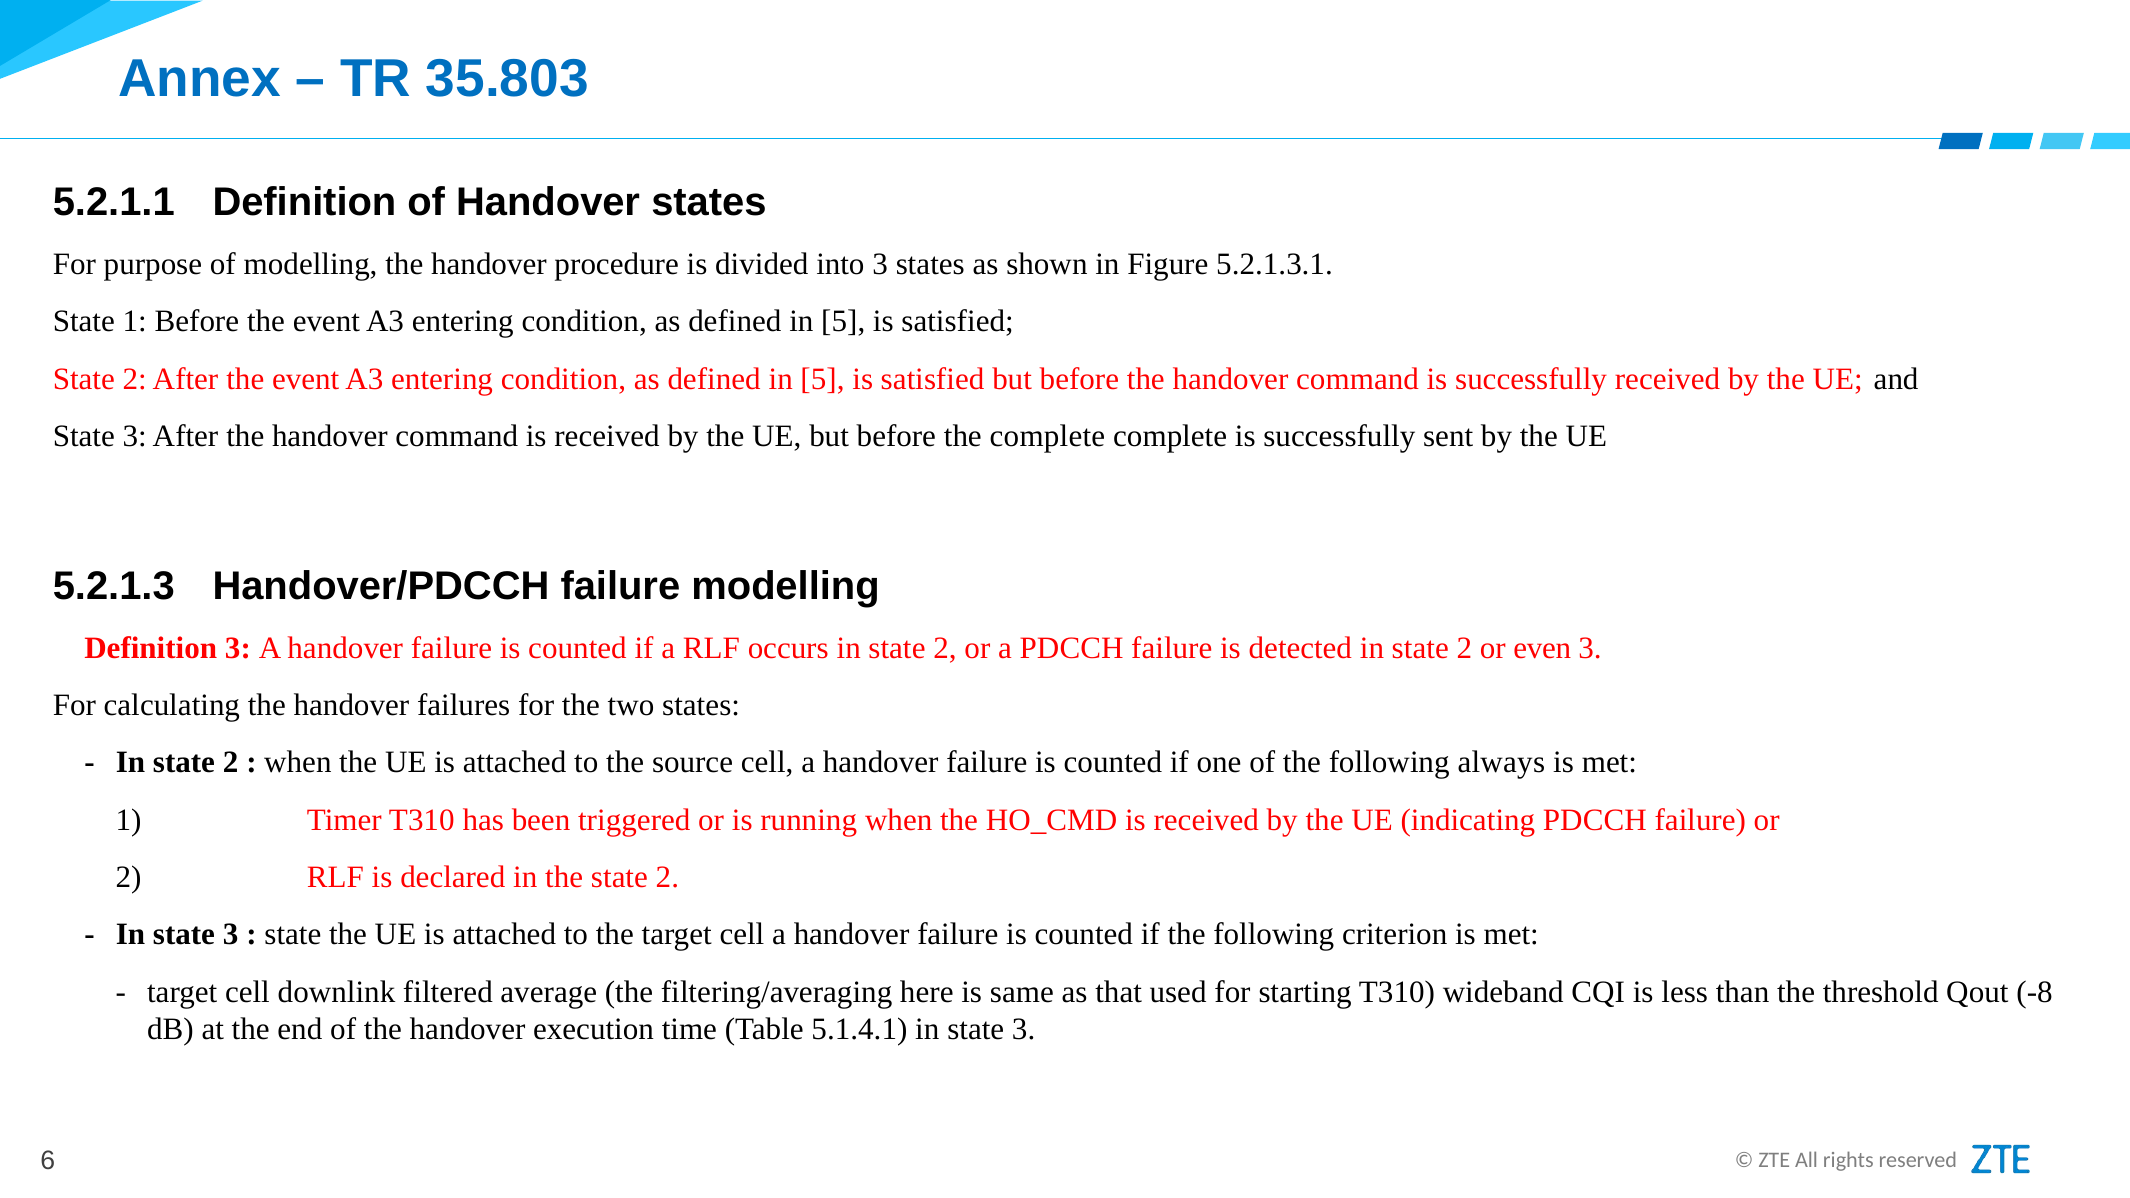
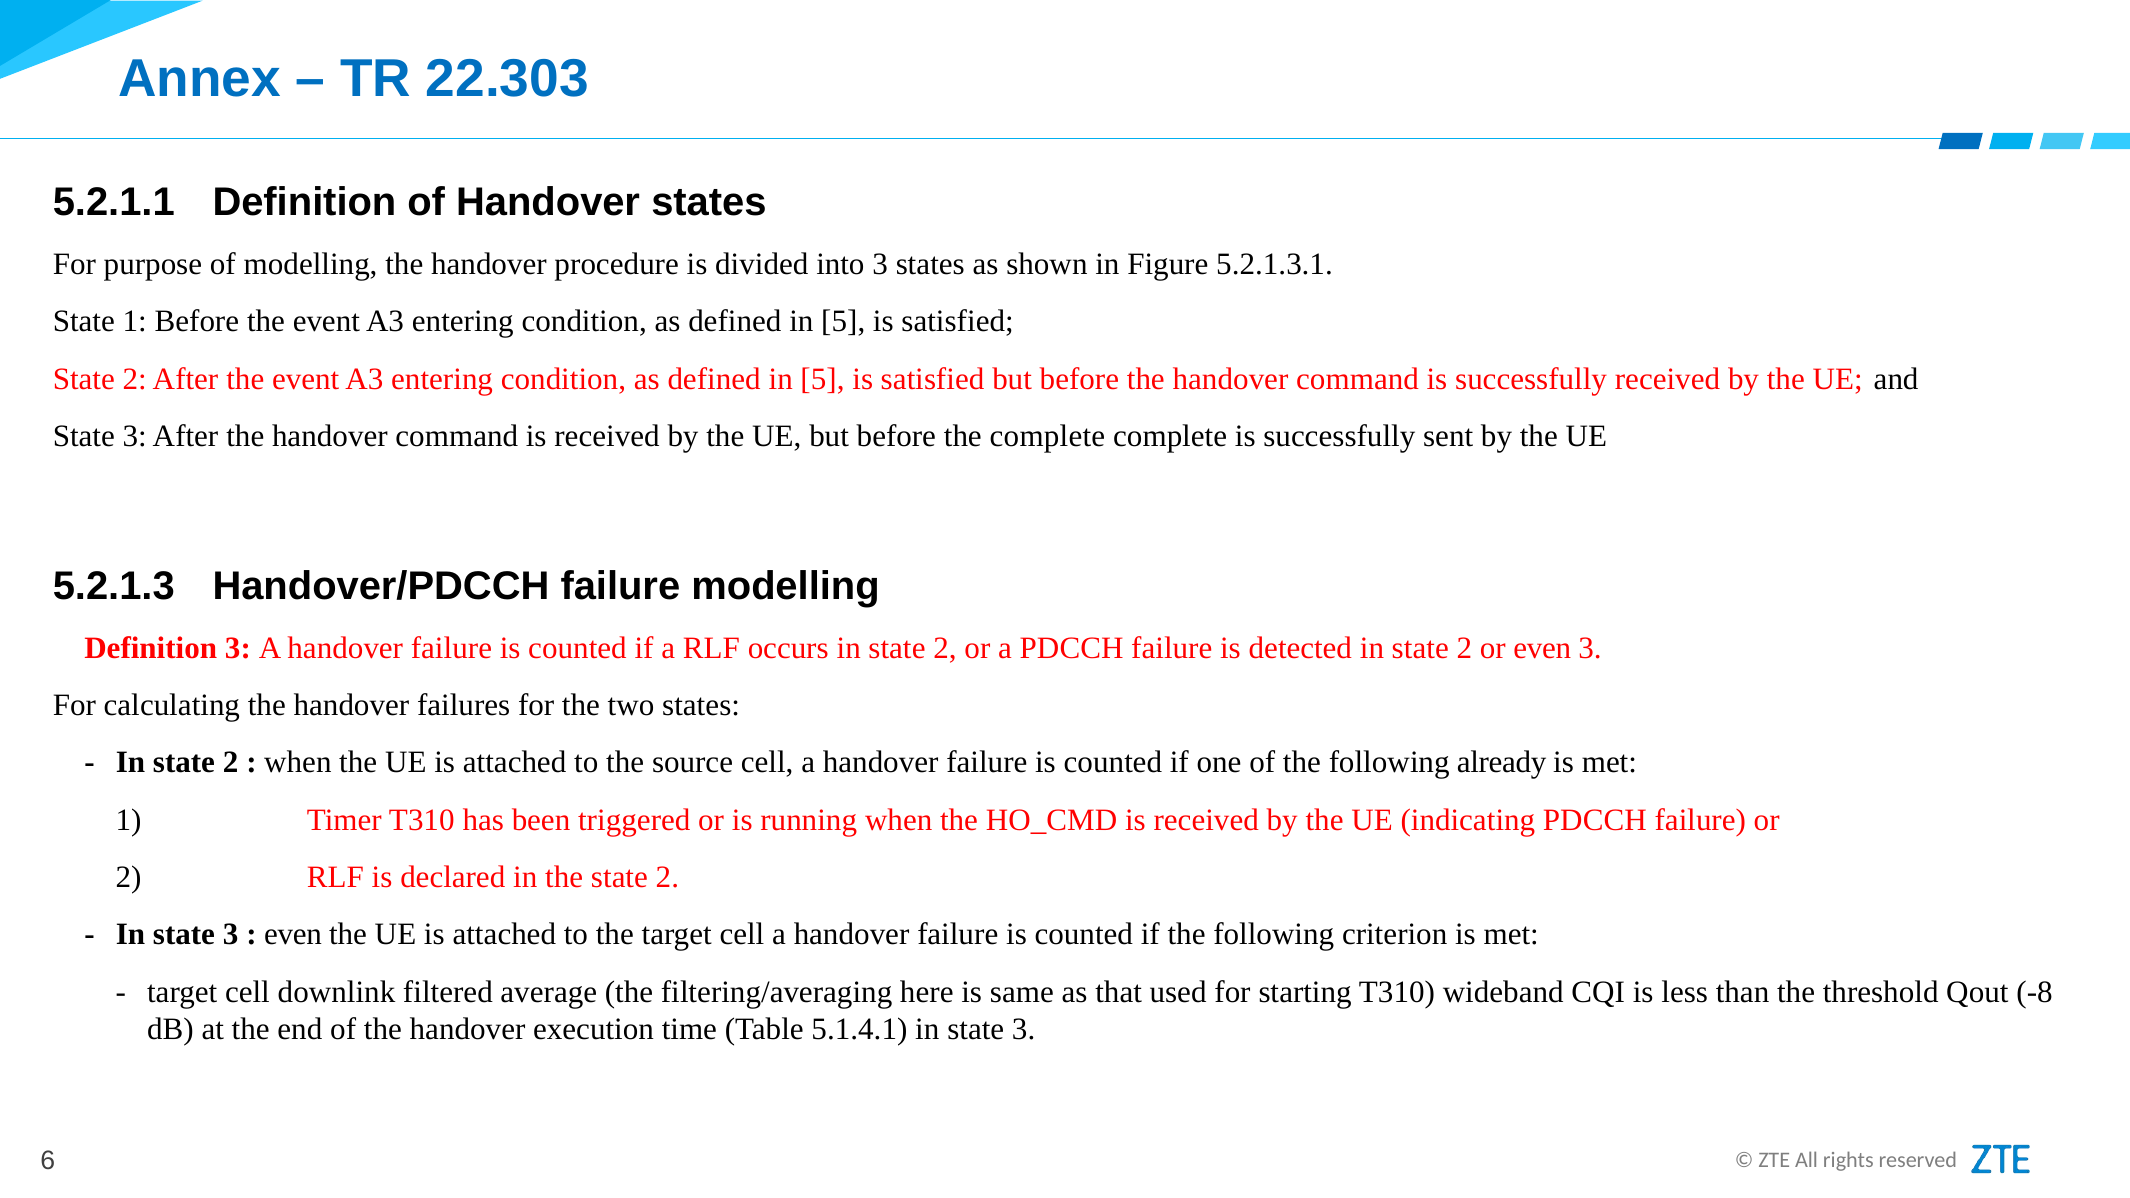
35.803: 35.803 -> 22.303 (507, 78)
always: always -> already (1502, 763)
state: state -> even (293, 935)
